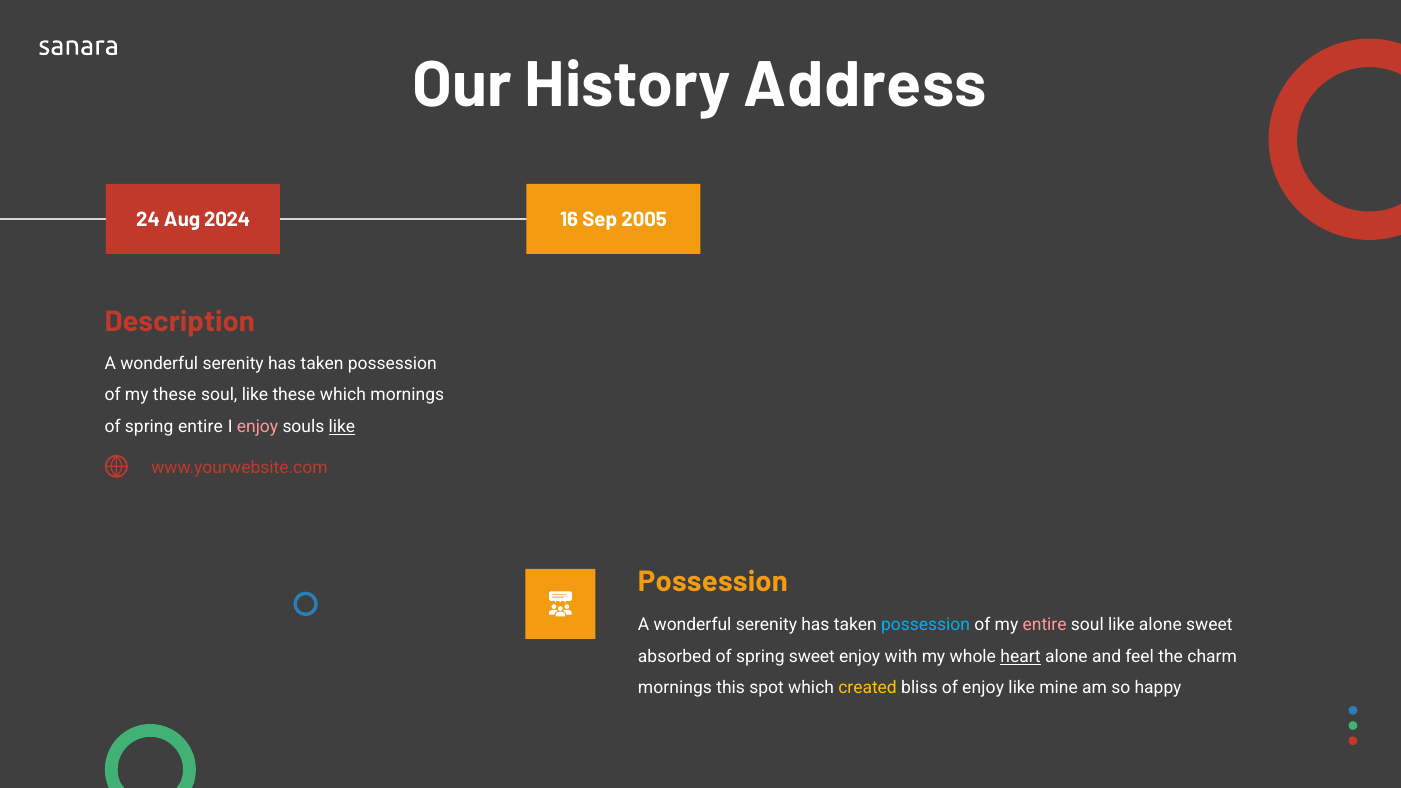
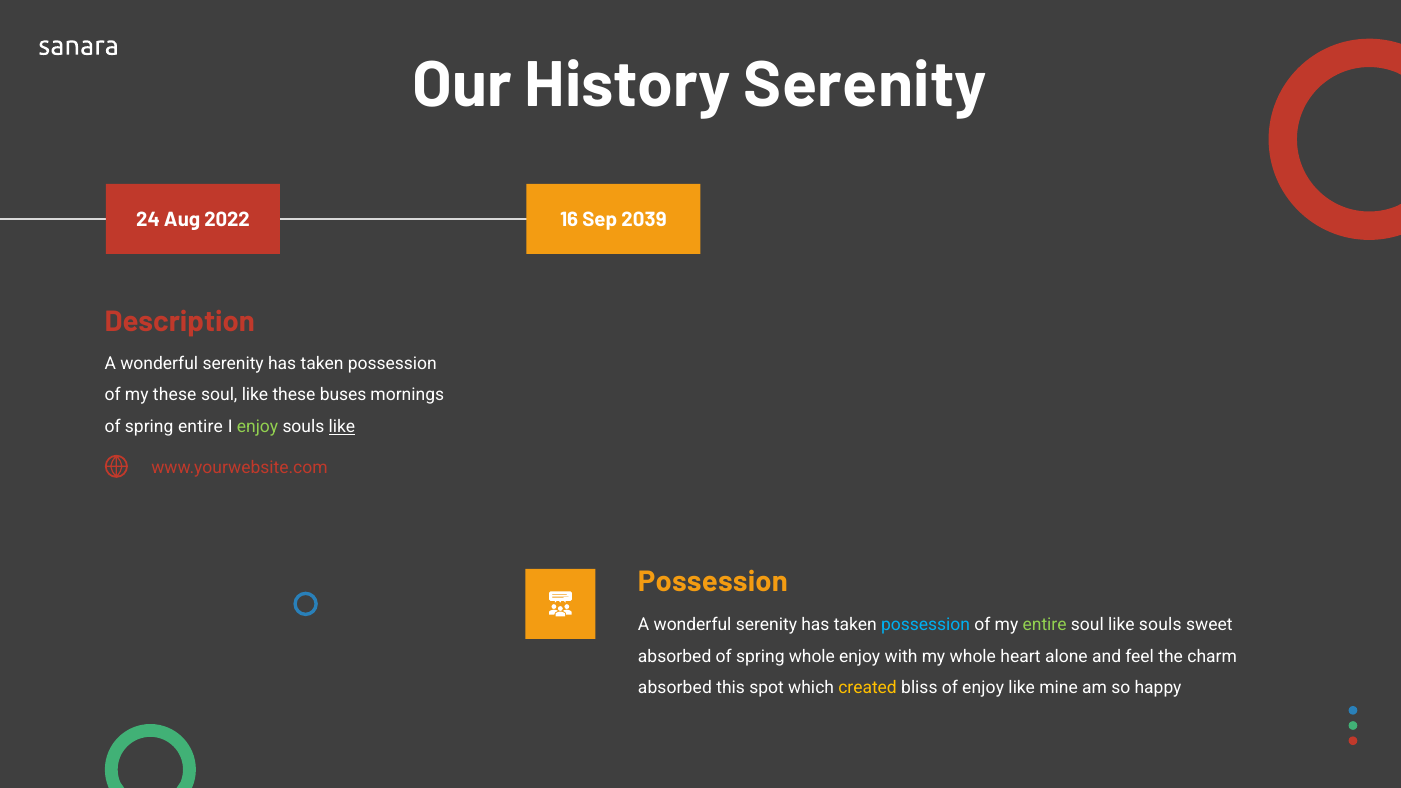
History Address: Address -> Serenity (866, 85)
2024: 2024 -> 2022 (227, 220)
2005: 2005 -> 2039 (644, 220)
these which: which -> buses (343, 395)
enjoy colour: pink -> light green (258, 427)
entire colour: pink -> light green (1045, 625)
like alone: alone -> souls (1160, 625)
spring sweet: sweet -> whole (812, 657)
heart underline: present -> none (1021, 657)
mornings: mornings -> absorbed (675, 688)
